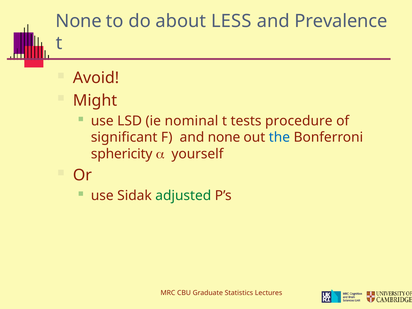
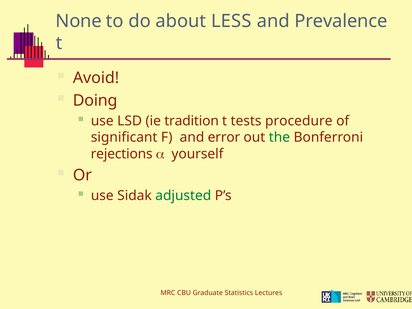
Might: Might -> Doing (95, 100)
nominal: nominal -> tradition (192, 121)
and none: none -> error (224, 137)
the colour: blue -> green (279, 137)
sphericity: sphericity -> rejections (122, 154)
